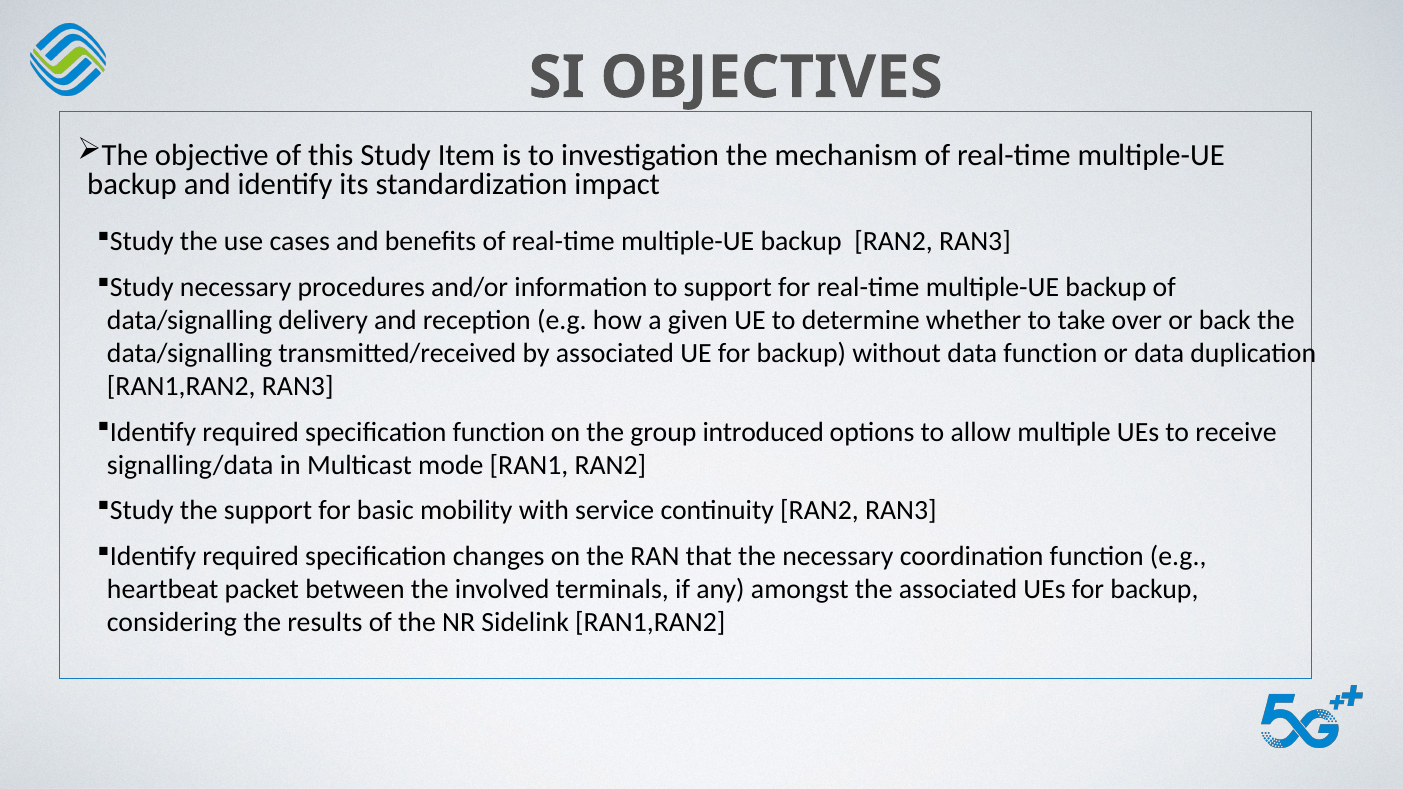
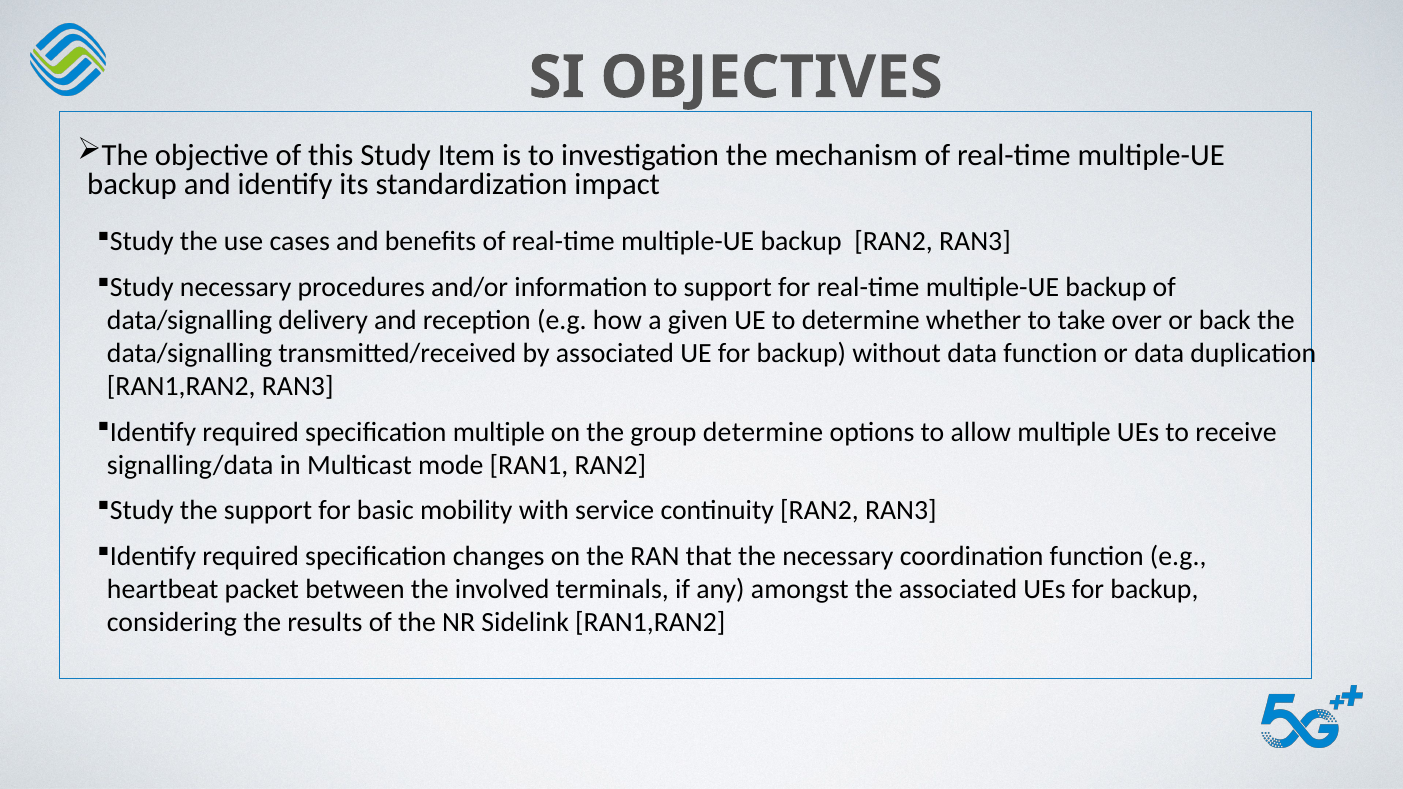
specification function: function -> multiple (499, 432)
group introduced: introduced -> determine (763, 432)
